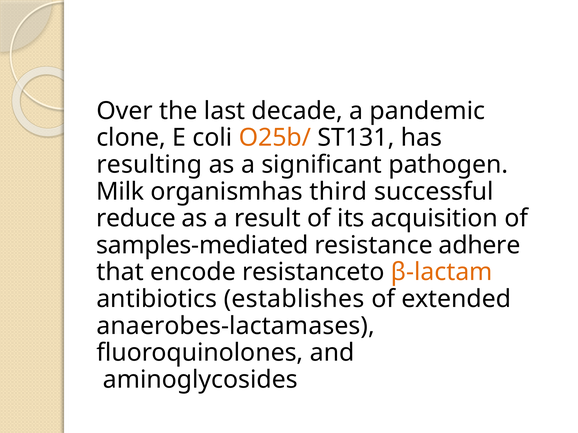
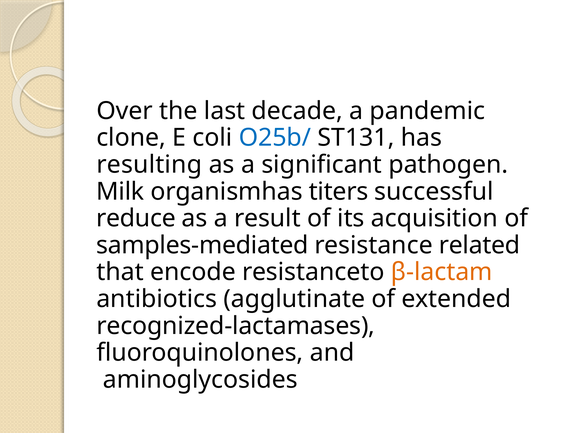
O25b/ colour: orange -> blue (275, 138)
third: third -> titers (339, 192)
adhere: adhere -> related (480, 246)
establishes: establishes -> agglutinate (294, 299)
anaerobes-lactamases: anaerobes-lactamases -> recognized-lactamases (236, 326)
